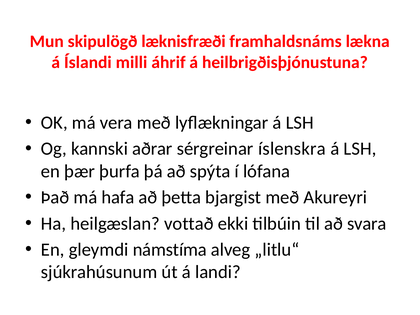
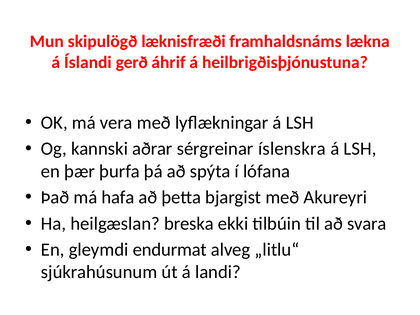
milli: milli -> gerð (132, 62)
vottað: vottað -> breska (189, 224)
námstíma: námstíma -> endurmat (170, 250)
